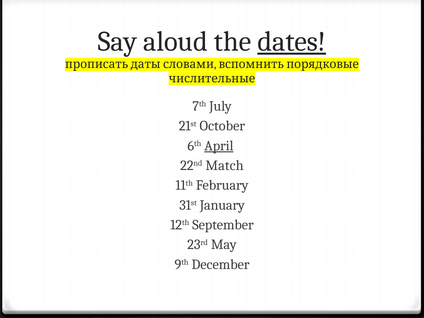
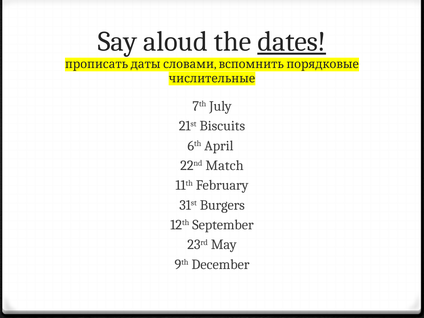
October: October -> Biscuits (222, 126)
April underline: present -> none (219, 146)
January: January -> Burgers (222, 205)
